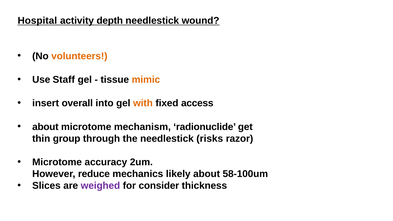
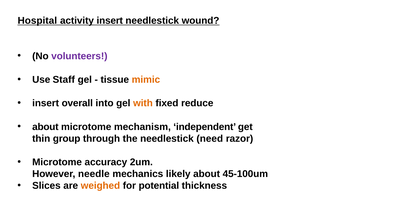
activity depth: depth -> insert (110, 21)
volunteers colour: orange -> purple (79, 56)
access: access -> reduce (197, 103)
radionuclide: radionuclide -> independent (205, 127)
risks: risks -> need (210, 139)
reduce: reduce -> needle (94, 174)
58-100um: 58-100um -> 45-100um (245, 174)
weighed colour: purple -> orange (100, 186)
consider: consider -> potential (159, 186)
